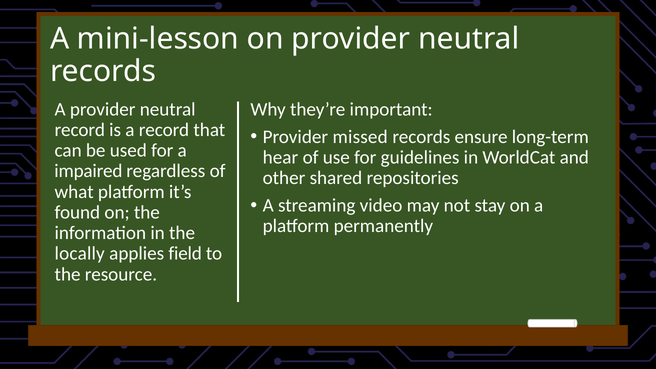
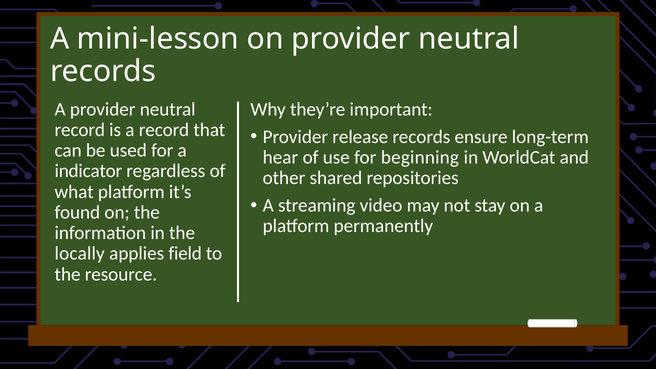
missed: missed -> release (360, 137)
guidelines: guidelines -> beginning (420, 157)
impaired: impaired -> indicator (88, 171)
